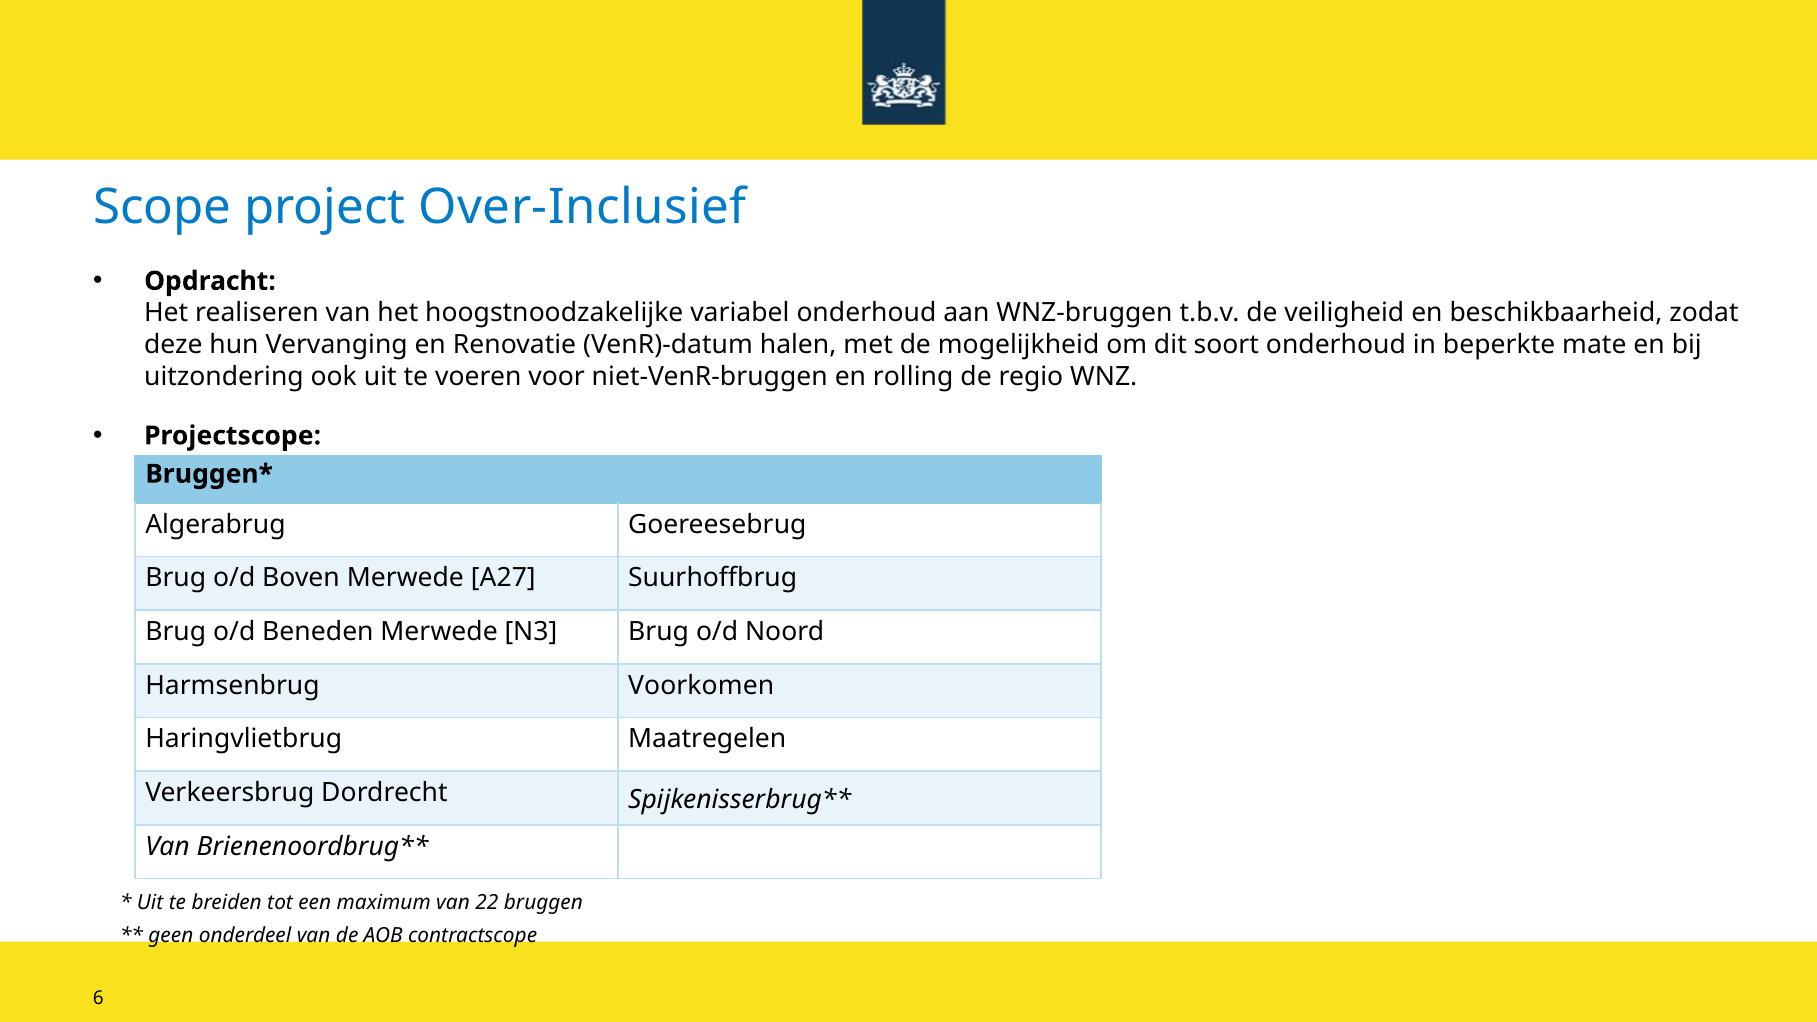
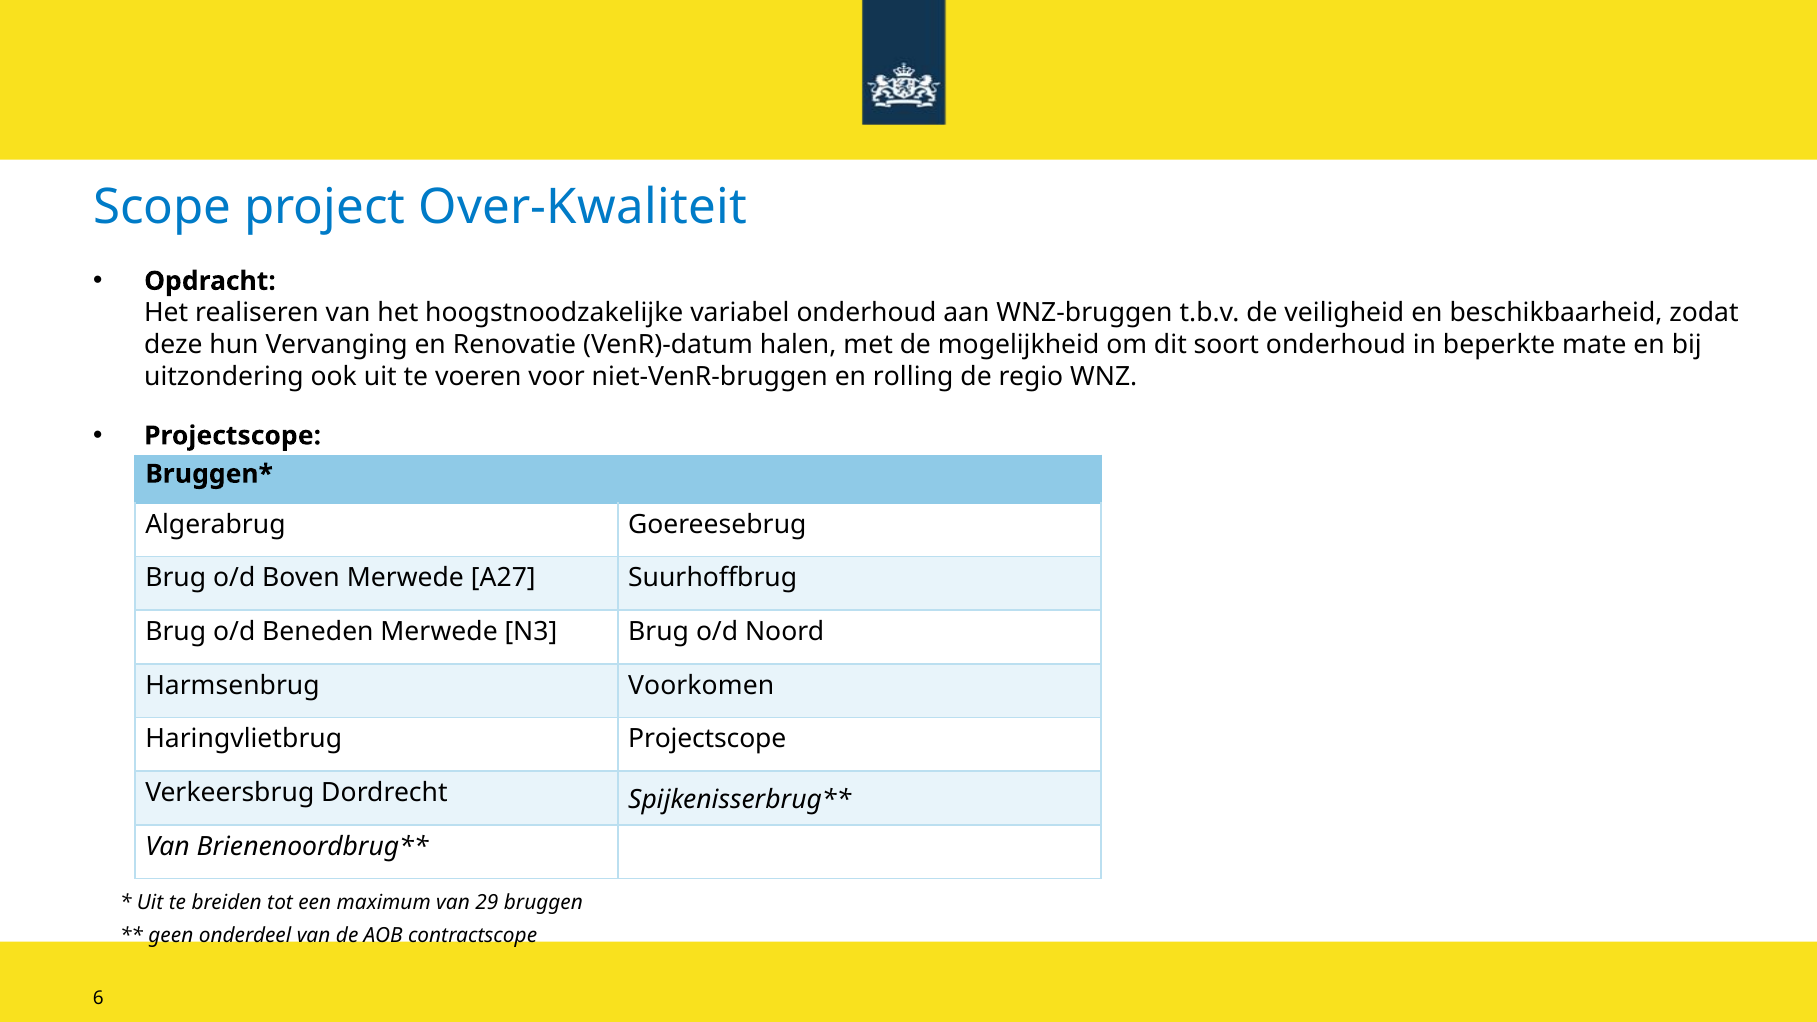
Over-Inclusief: Over-Inclusief -> Over-Kwaliteit (583, 208)
Haringvlietbrug Maatregelen: Maatregelen -> Projectscope (707, 739)
22: 22 -> 29 (487, 903)
